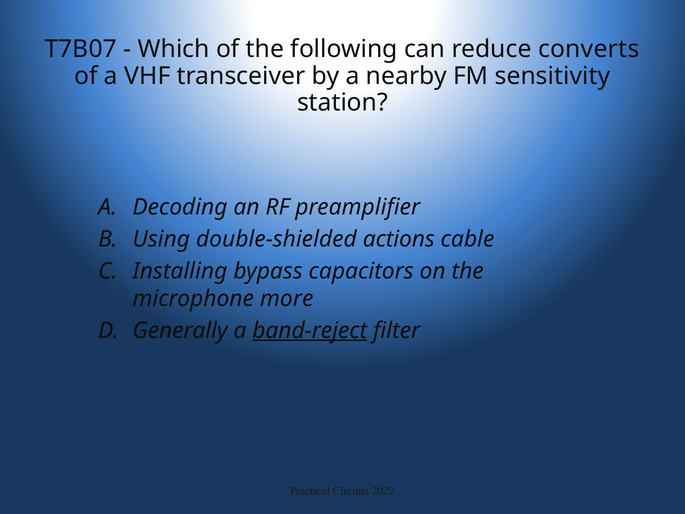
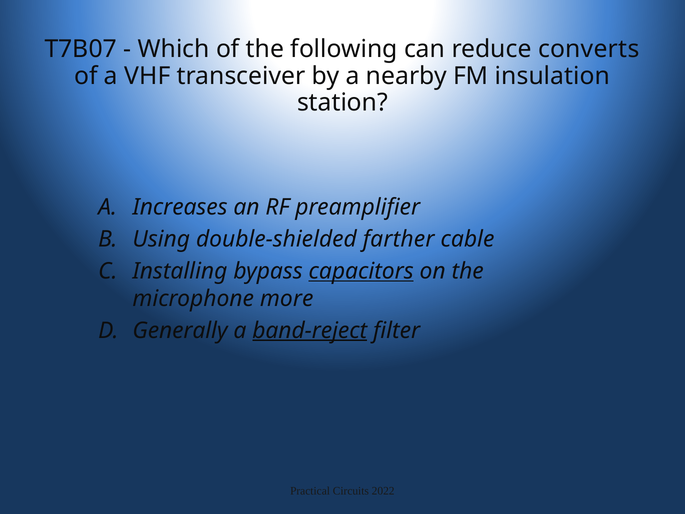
sensitivity: sensitivity -> insulation (553, 76)
Decoding: Decoding -> Increases (180, 207)
actions: actions -> farther (399, 239)
capacitors underline: none -> present (361, 271)
